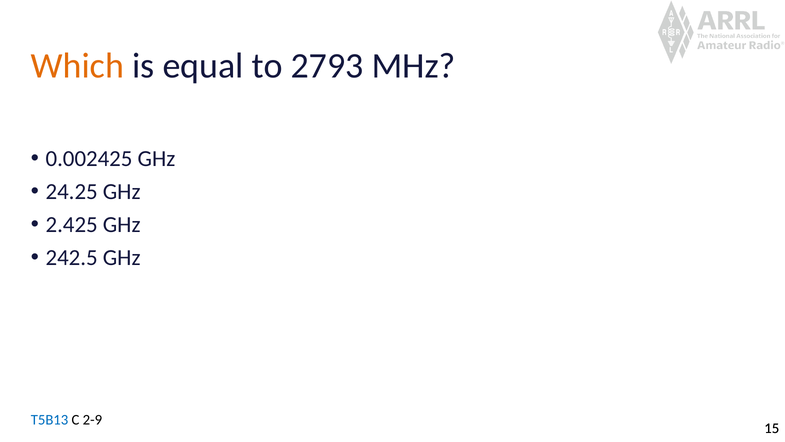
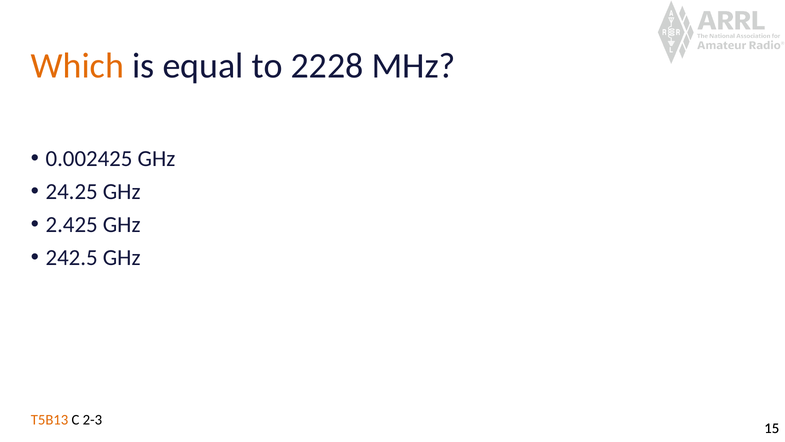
2793: 2793 -> 2228 (327, 66)
T5B13 colour: blue -> orange (50, 420)
2-9: 2-9 -> 2-3 (92, 420)
